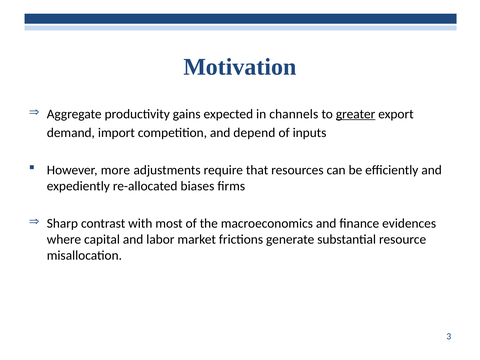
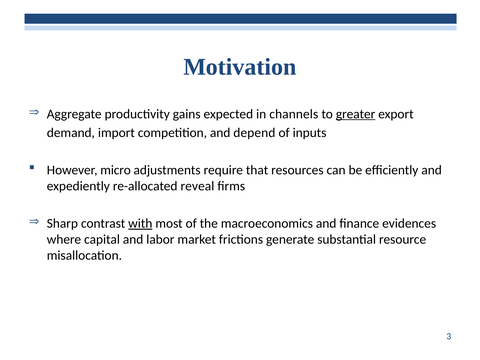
more: more -> micro (116, 170)
biases: biases -> reveal (197, 186)
with underline: none -> present (140, 223)
